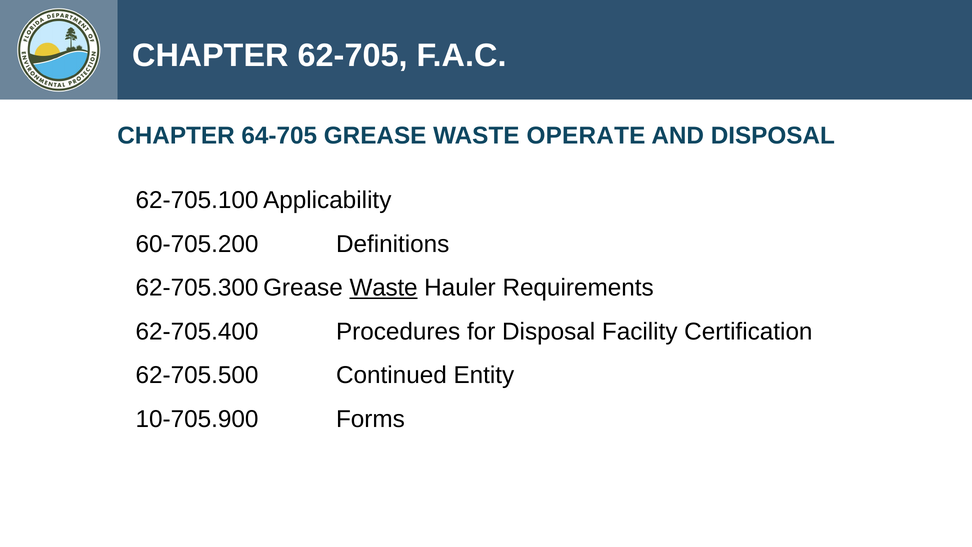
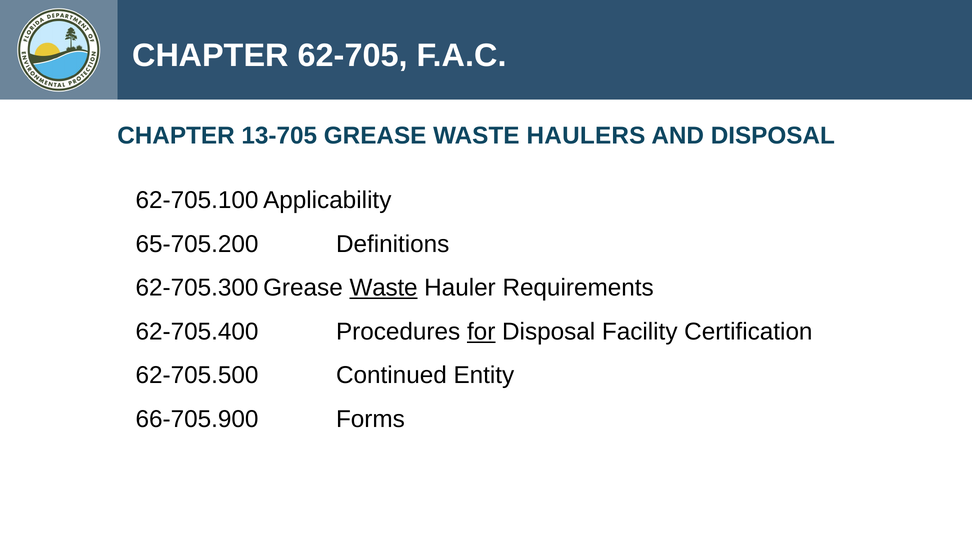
64-705: 64-705 -> 13-705 (279, 136)
OPERATE: OPERATE -> HAULERS (586, 136)
60-705.200: 60-705.200 -> 65-705.200 (197, 244)
for underline: none -> present (481, 331)
10-705.900: 10-705.900 -> 66-705.900 (197, 419)
